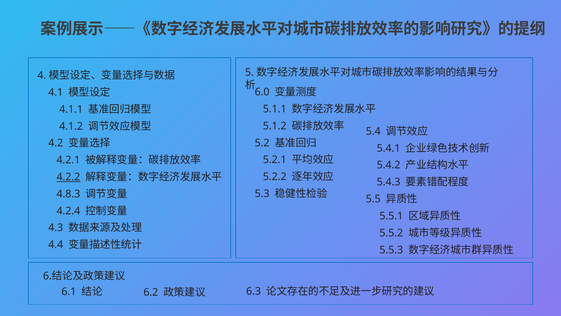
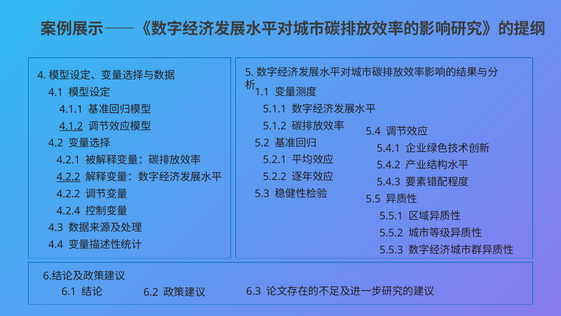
6.0: 6.0 -> 1.1 (262, 92)
4.1.2 underline: none -> present (71, 126)
4.8.3: 4.8.3 -> 4.2.2 (68, 194)
